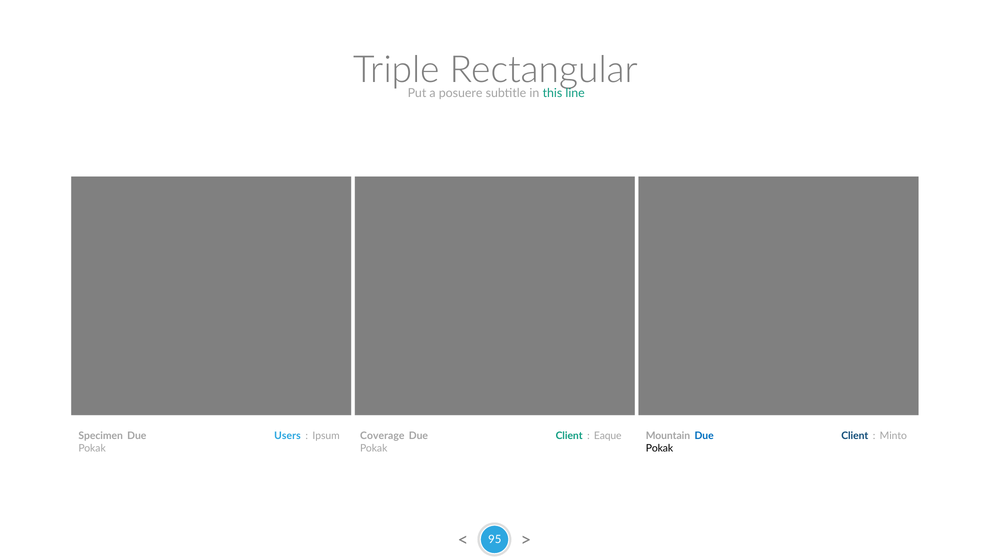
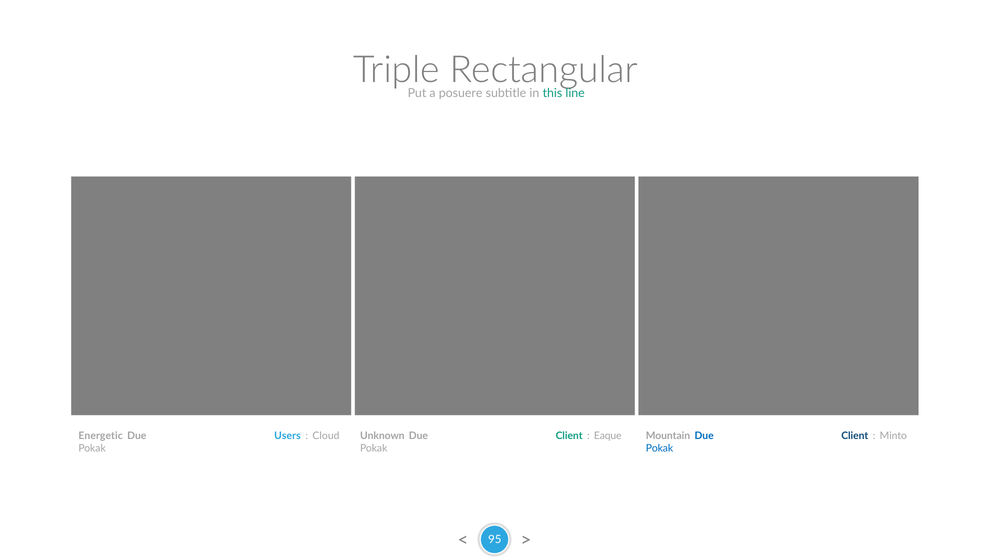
Specimen: Specimen -> Energetic (101, 436)
Ipsum: Ipsum -> Cloud (326, 436)
Coverage: Coverage -> Unknown (382, 436)
Pokak colour: black -> blue (659, 449)
